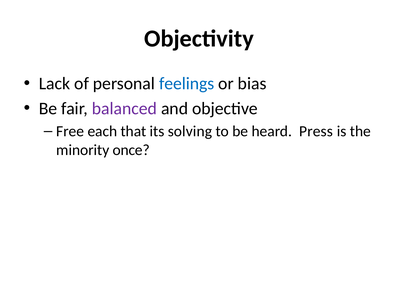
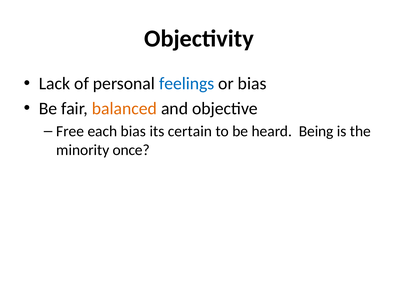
balanced colour: purple -> orange (124, 108)
each that: that -> bias (133, 131)
solving: solving -> certain (190, 131)
Press: Press -> Being (316, 131)
